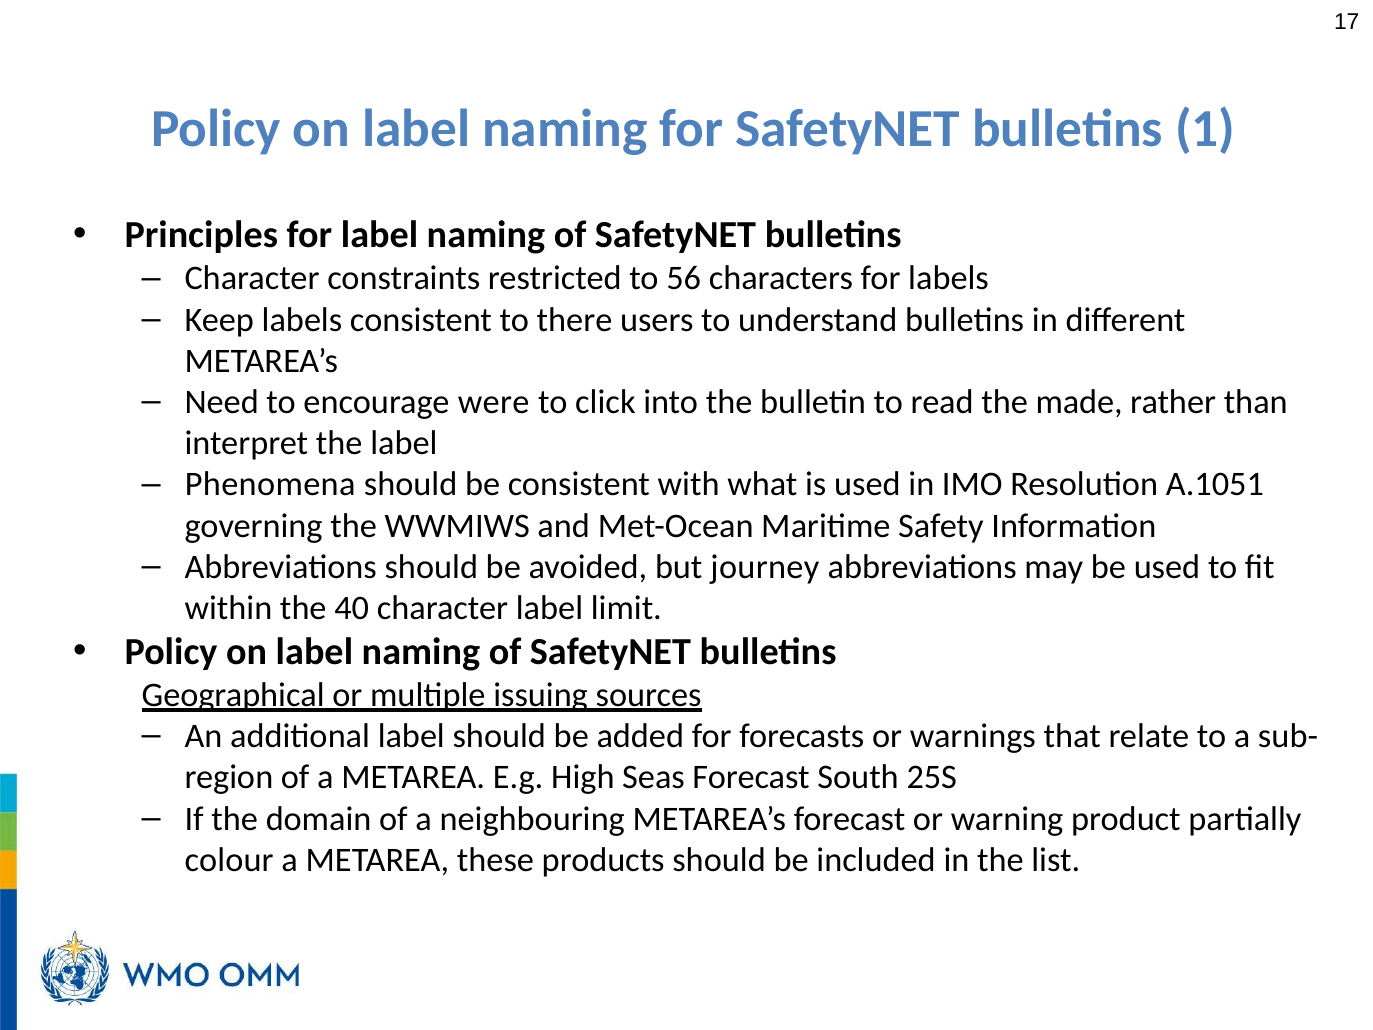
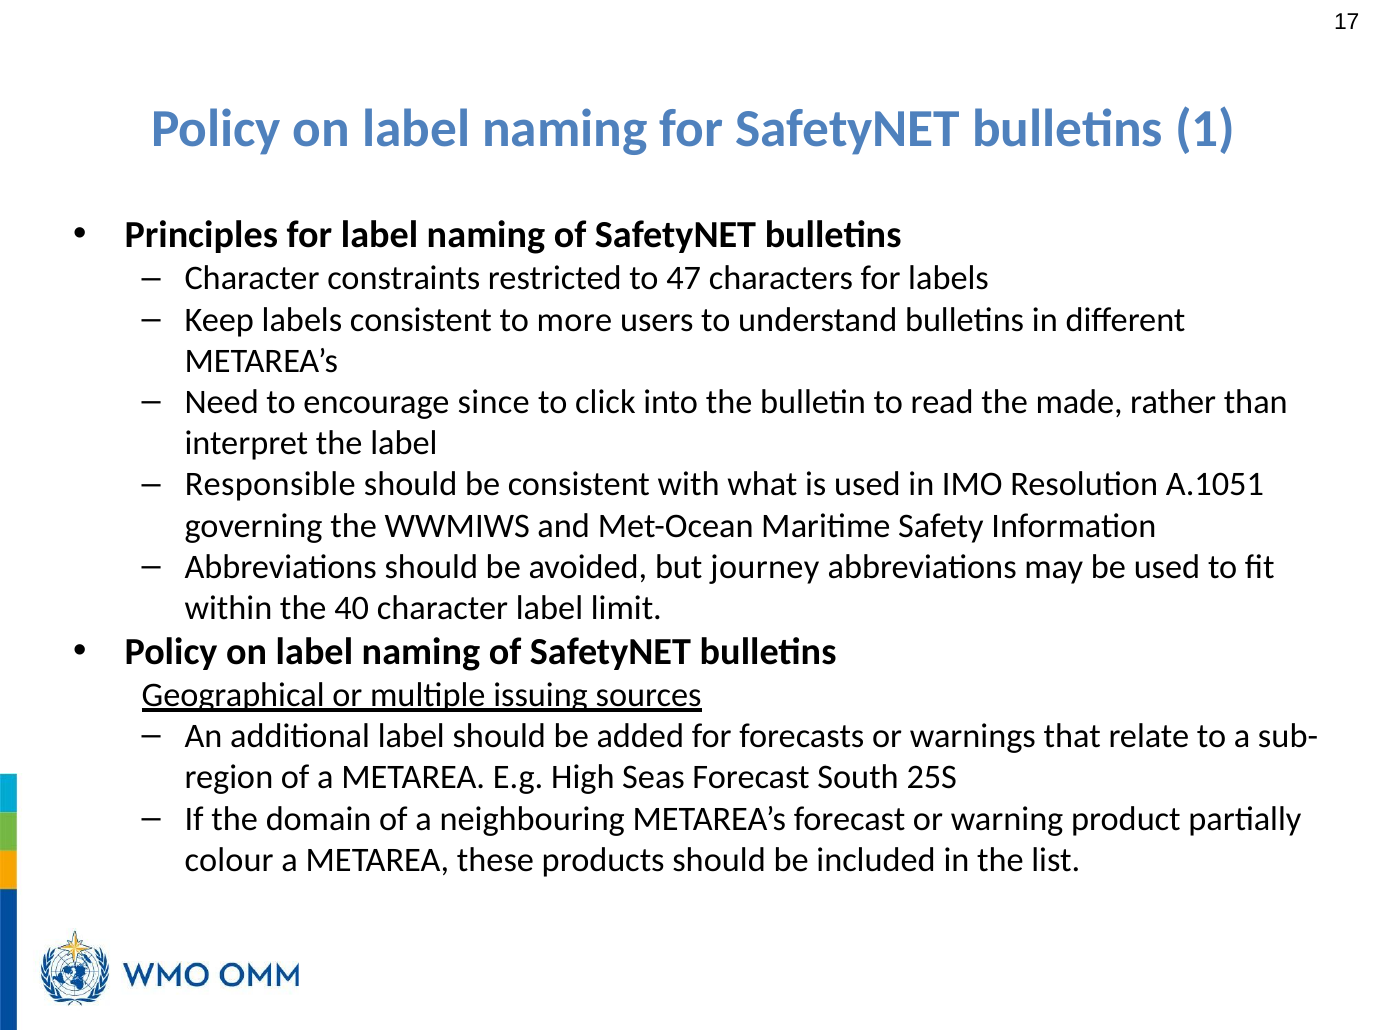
56: 56 -> 47 (684, 279)
there: there -> more (574, 320)
were: were -> since (494, 402)
Phenomena: Phenomena -> Responsible (270, 484)
